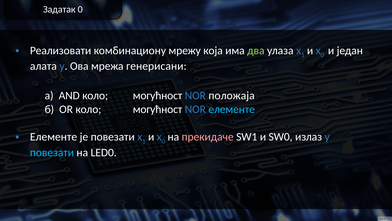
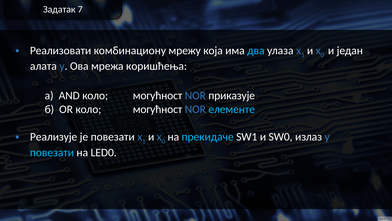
Задатак 0: 0 -> 7 (80, 9)
два colour: light green -> light blue (256, 50)
генерисани: генерисани -> коришћења (156, 66)
положаја: положаја -> приказује (232, 95)
Елементе: Елементе -> Реализује (54, 137)
прекидаче colour: pink -> light blue (208, 137)
